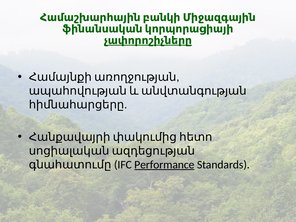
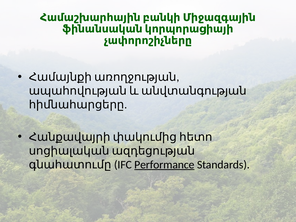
չափորոշիչները underline: present -> none (148, 41)
